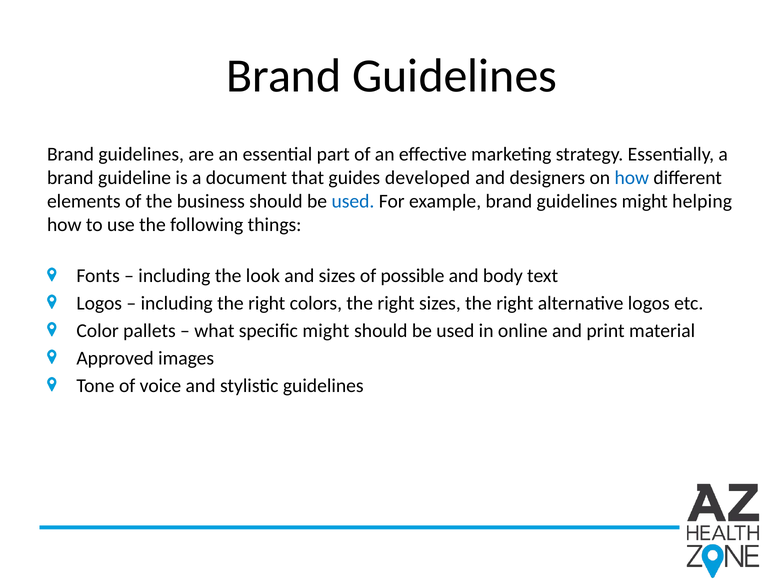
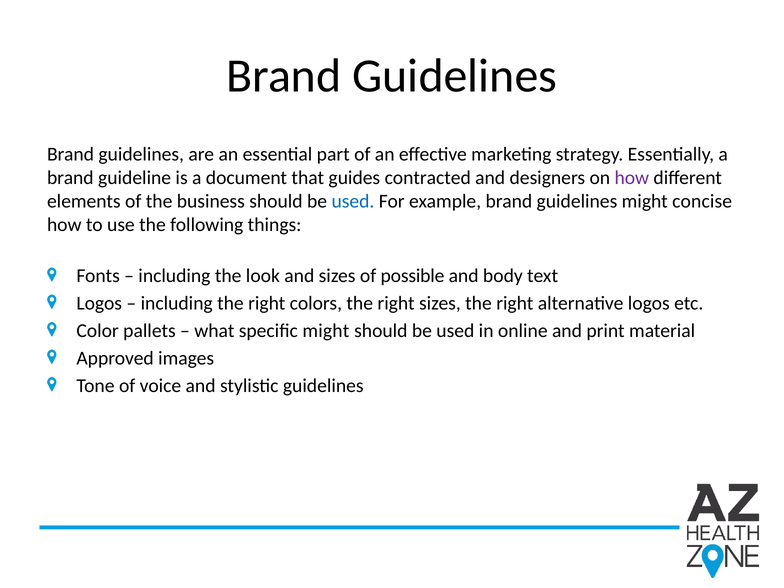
developed: developed -> contracted (428, 178)
how colour: blue -> purple (632, 178)
helping: helping -> concise (702, 201)
